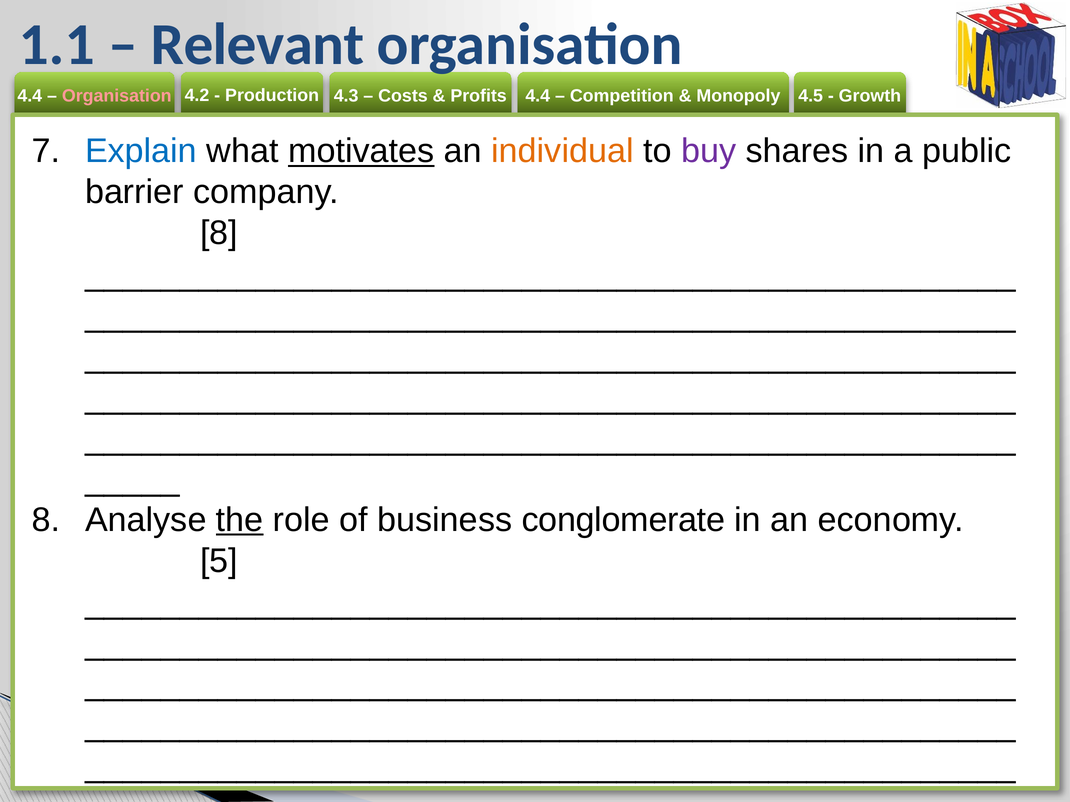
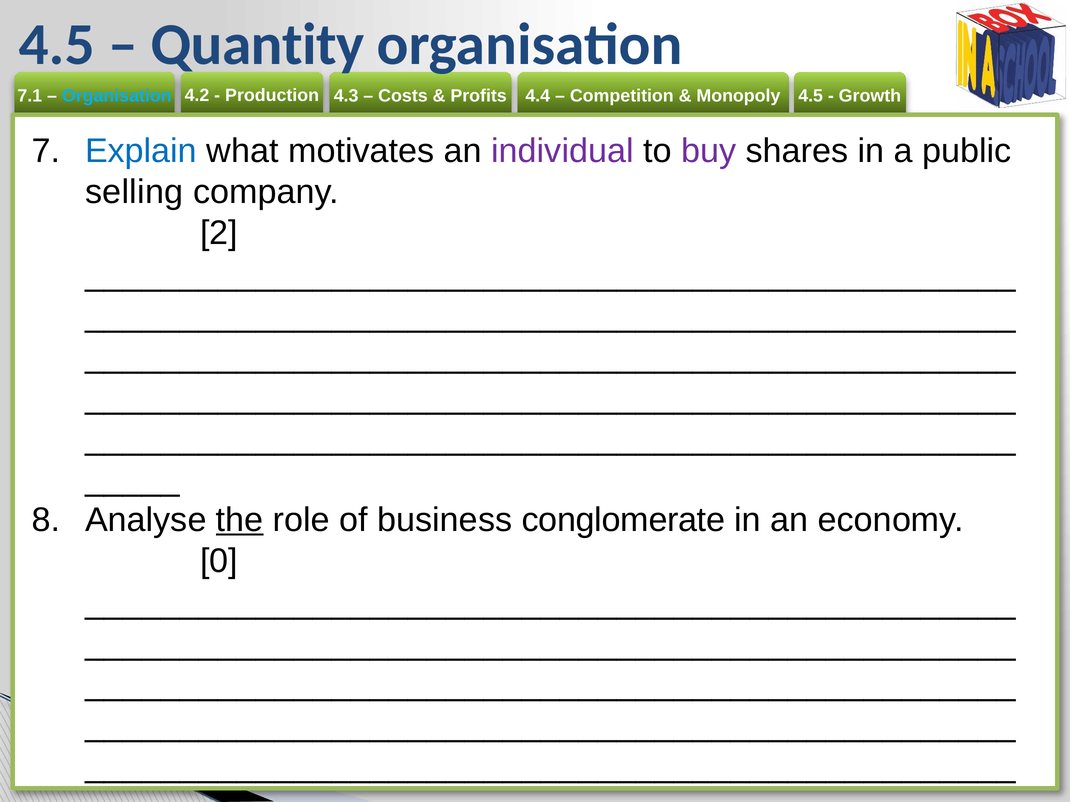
1.1: 1.1 -> 4.5 (57, 45)
Relevant: Relevant -> Quantity (257, 45)
4.4: 4.4 -> 7.1 (30, 96)
Organisation colour: pink -> light blue (117, 96)
motivates underline: present -> none (361, 151)
individual colour: orange -> purple (562, 151)
barrier: barrier -> selling (134, 192)
8: 8 -> 2 (219, 233)
5: 5 -> 0 (219, 561)
